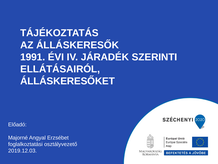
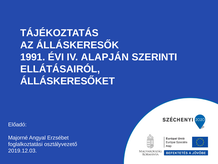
JÁRADÉK: JÁRADÉK -> ALAPJÁN (105, 57)
